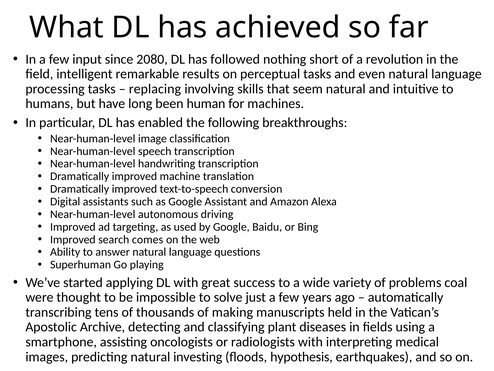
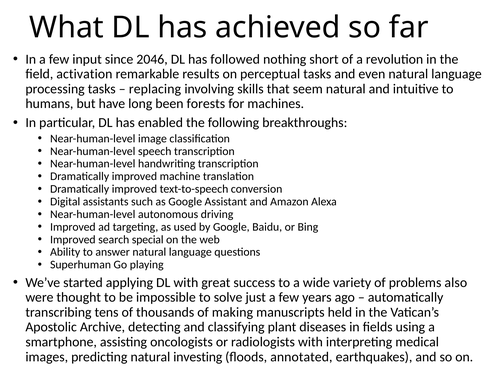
2080: 2080 -> 2046 (152, 59)
intelligent: intelligent -> activation (84, 74)
human: human -> forests (206, 104)
comes: comes -> special (148, 239)
coal: coal -> also (456, 282)
hypothesis: hypothesis -> annotated (301, 356)
